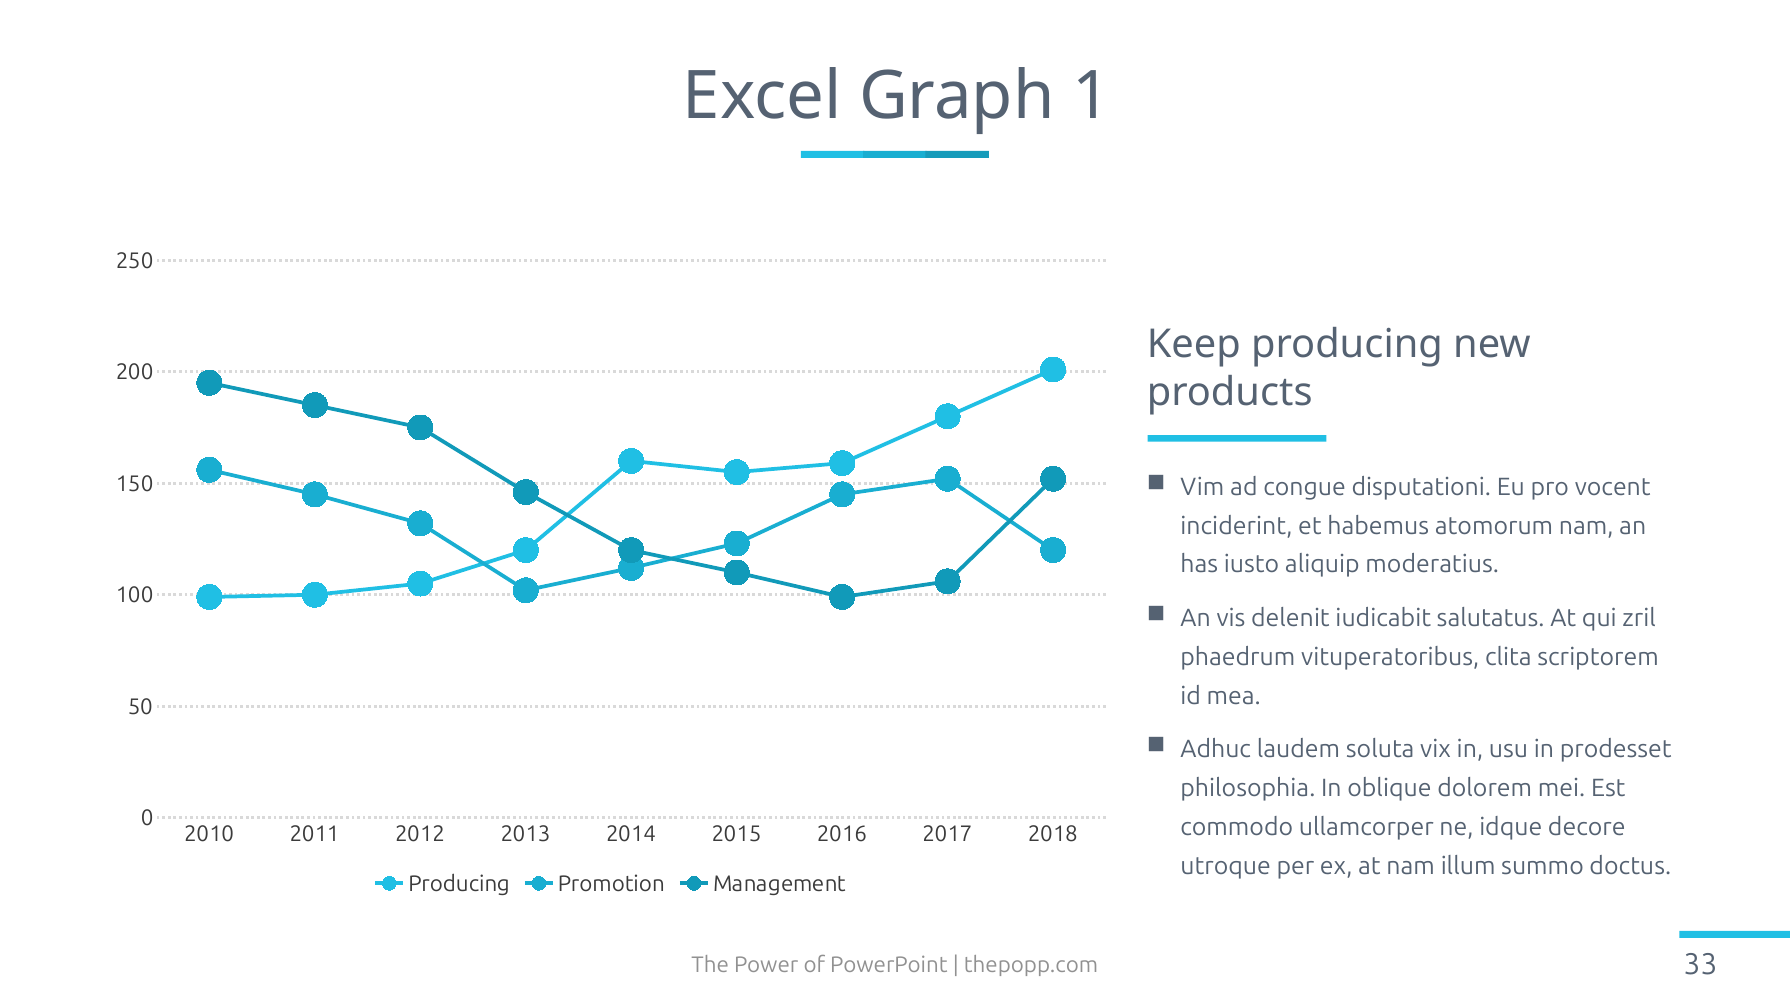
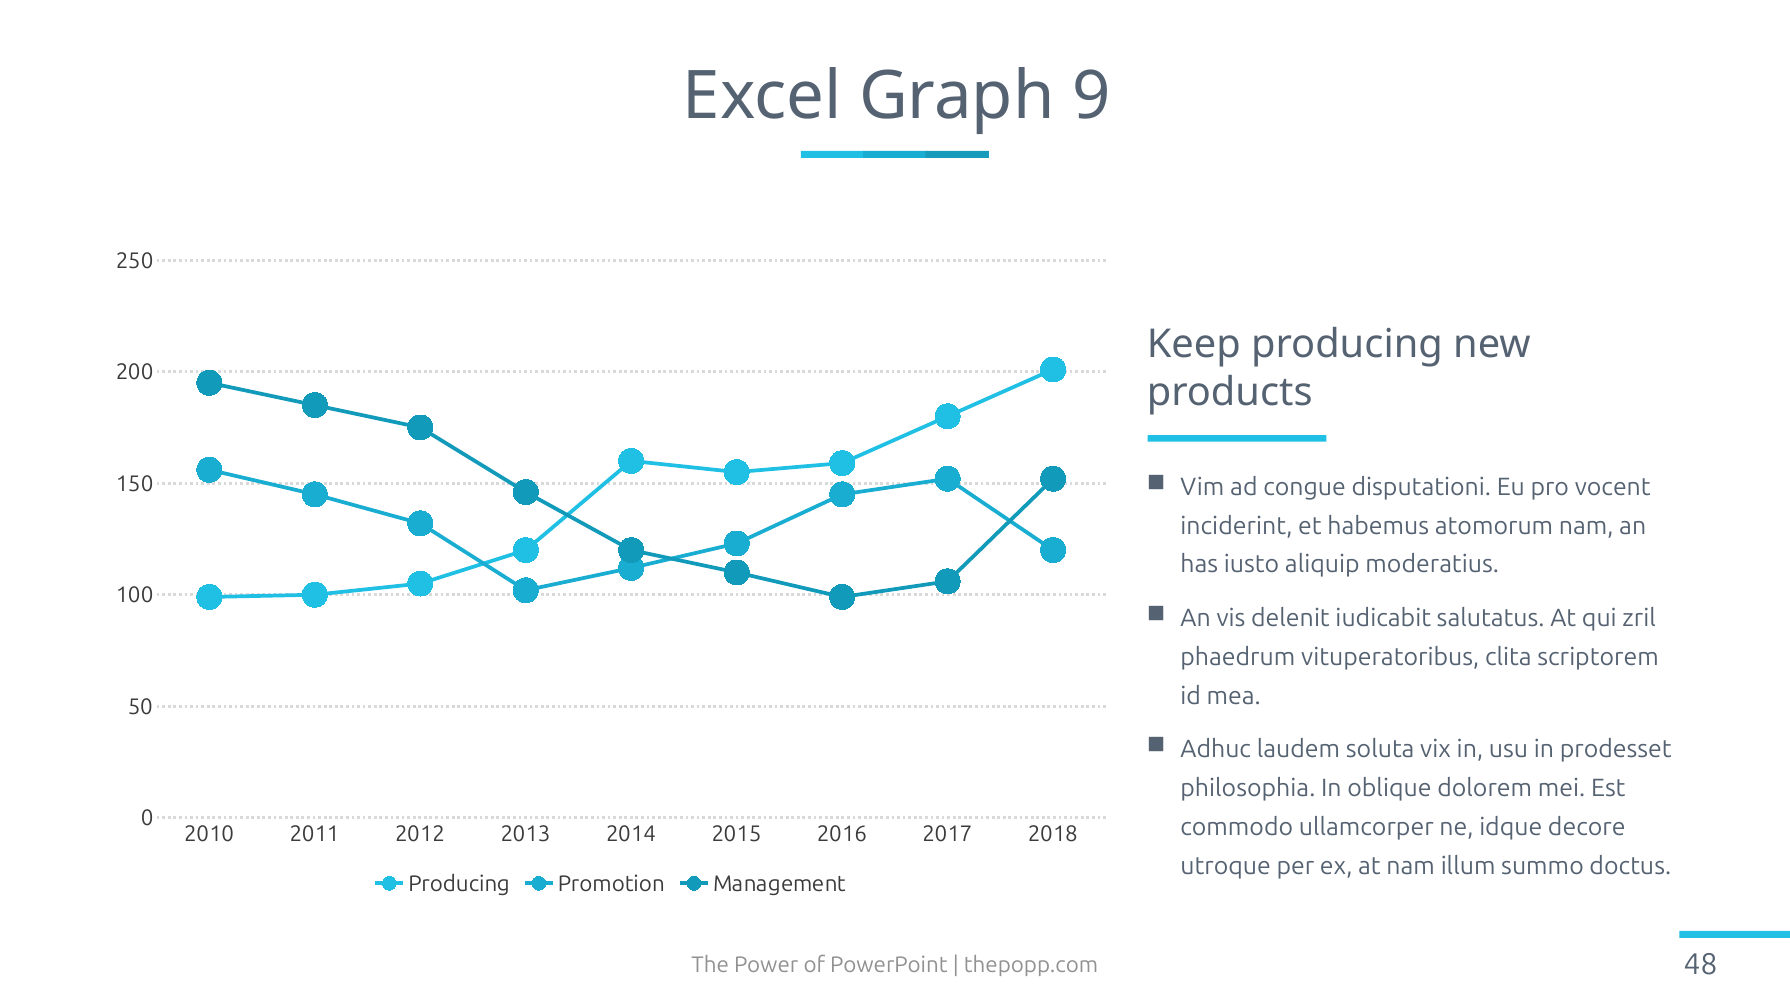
1: 1 -> 9 (1091, 96)
33: 33 -> 48 (1701, 966)
